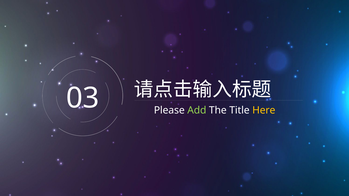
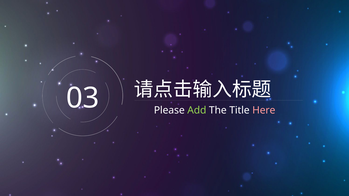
Here colour: yellow -> pink (264, 111)
